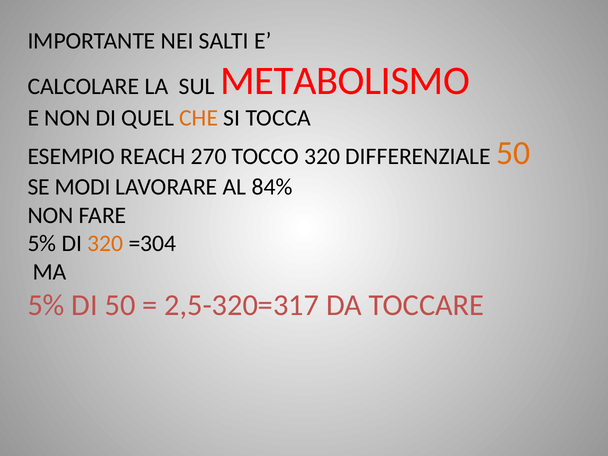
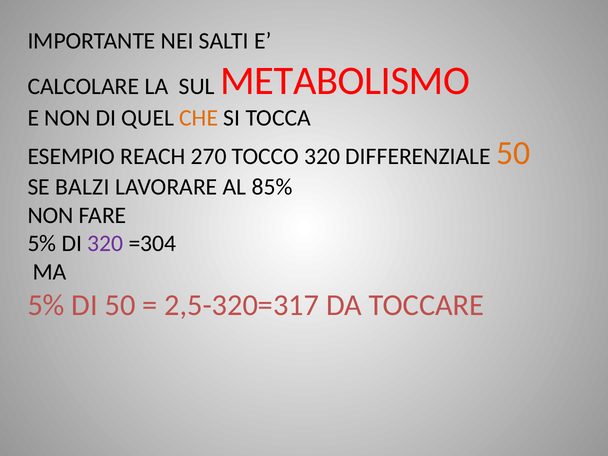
MODI: MODI -> BALZI (82, 187)
84%: 84% -> 85% (272, 187)
320 colour: orange -> purple (105, 244)
